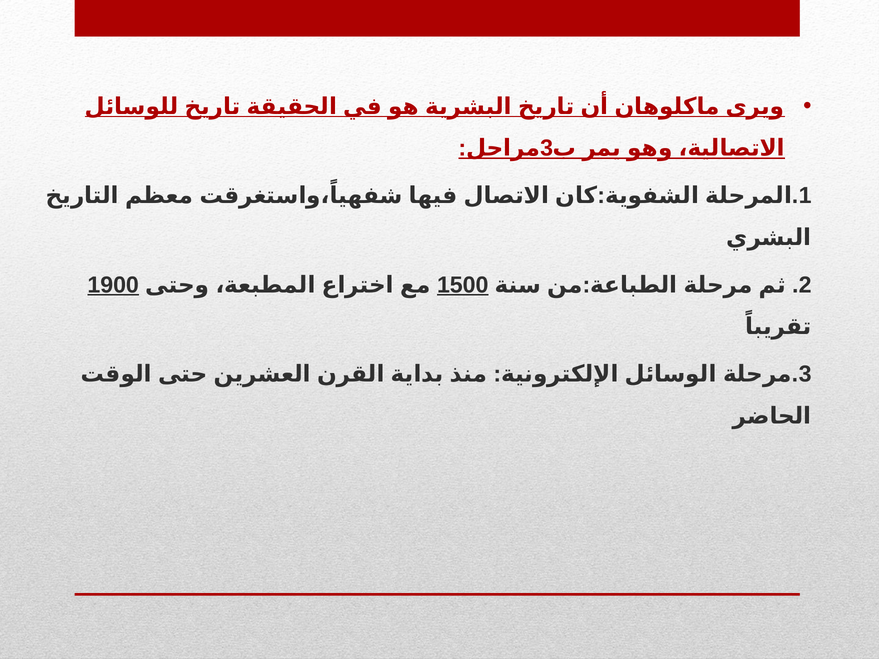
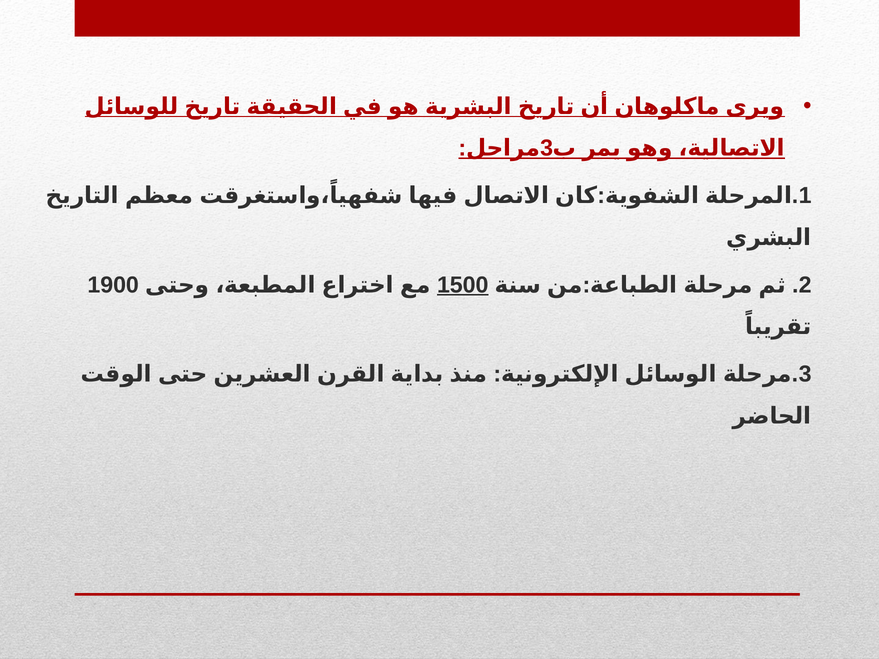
1900 underline: present -> none (113, 285)
